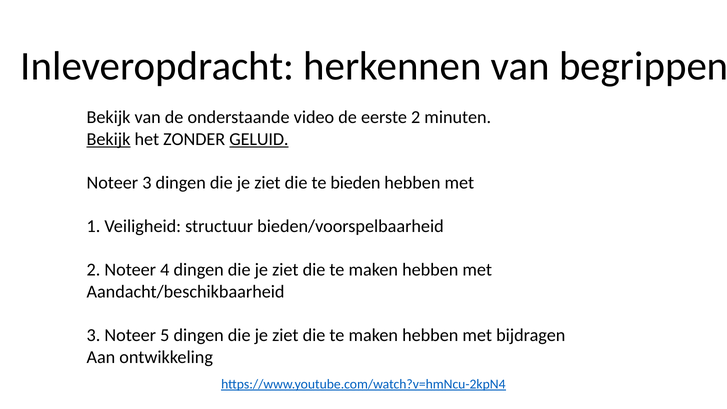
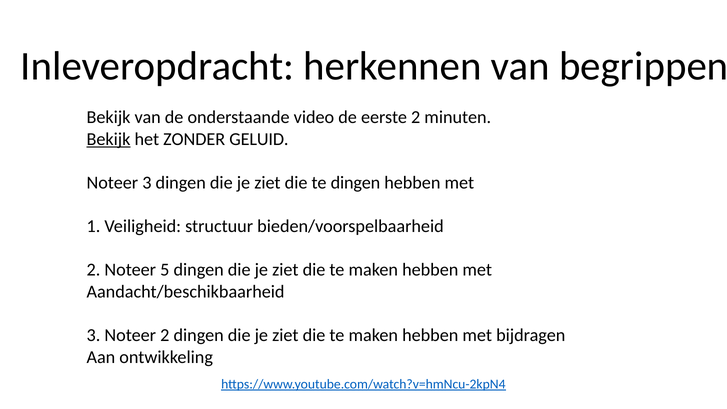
GELUID underline: present -> none (259, 139)
te bieden: bieden -> dingen (355, 183)
4: 4 -> 5 (165, 270)
Noteer 5: 5 -> 2 (165, 335)
